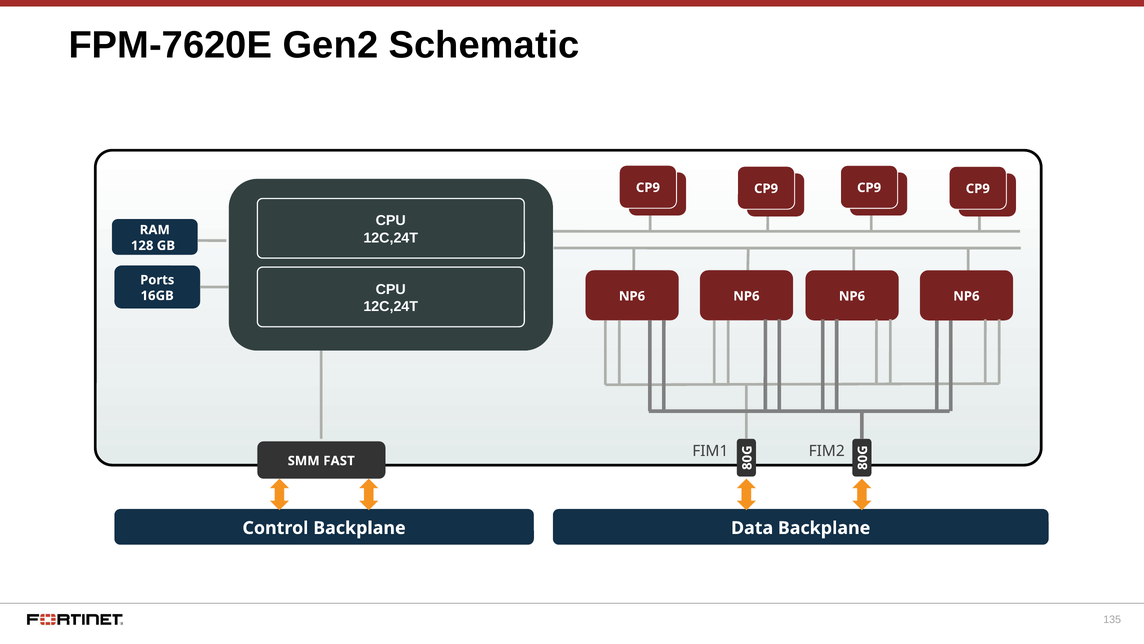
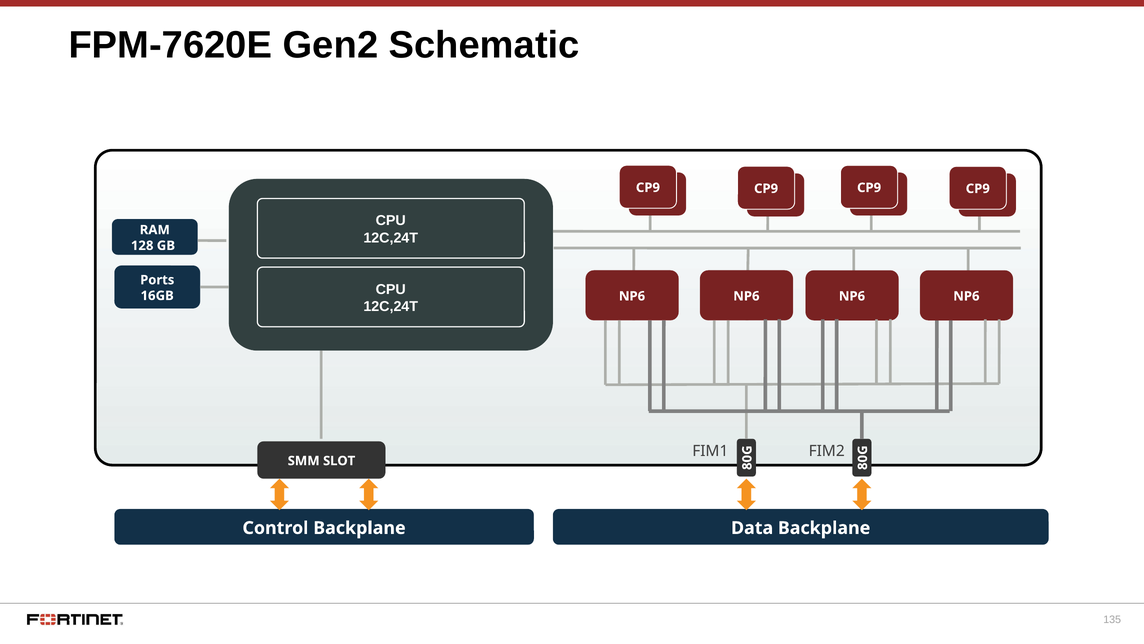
FAST: FAST -> SLOT (339, 461)
